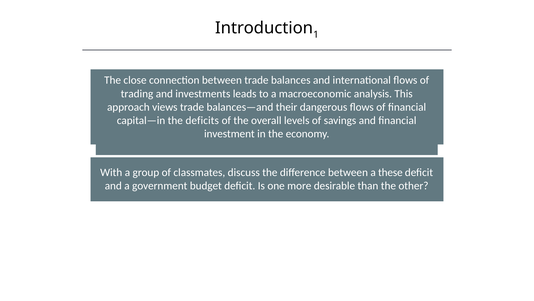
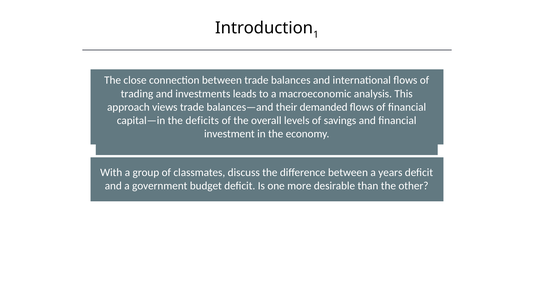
dangerous: dangerous -> demanded (324, 107)
these: these -> years (390, 172)
